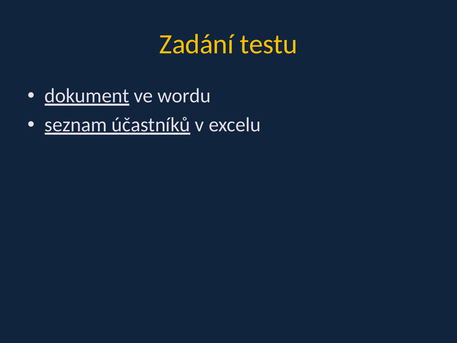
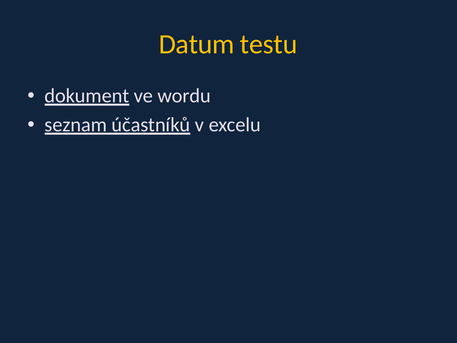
Zadání: Zadání -> Datum (197, 44)
